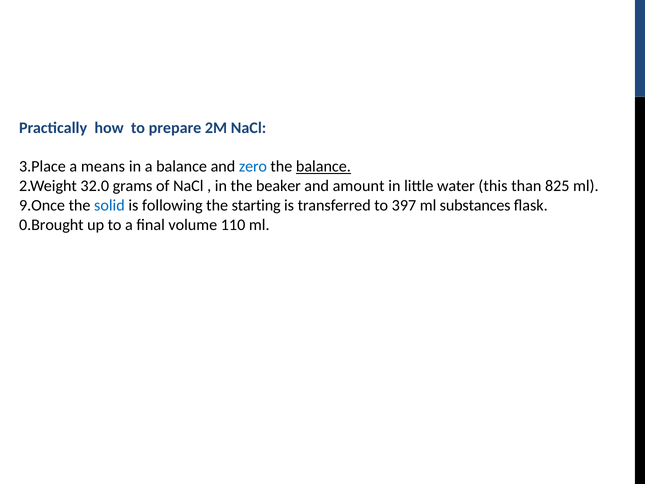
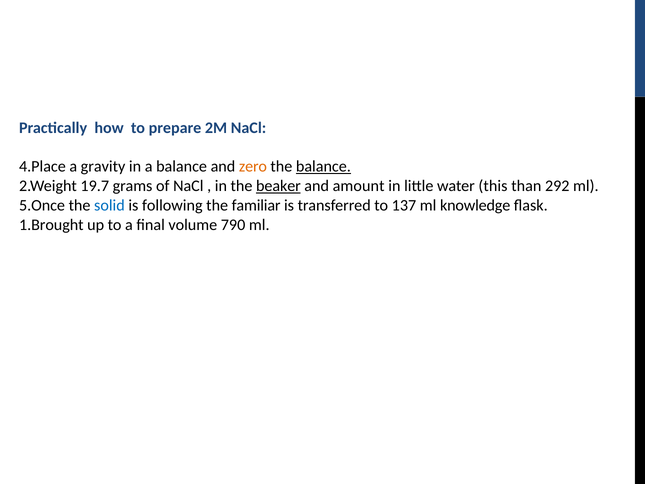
3.Place: 3.Place -> 4.Place (42, 167)
means: means -> gravity (103, 167)
zero colour: blue -> orange (253, 167)
32.0: 32.0 -> 19.7 (95, 186)
beaker underline: none -> present (278, 186)
825: 825 -> 292 (557, 186)
9.Once: 9.Once -> 5.Once (42, 205)
starting: starting -> familiar (256, 205)
397: 397 -> 137 (404, 205)
substances: substances -> knowledge (475, 205)
0.Brought: 0.Brought -> 1.Brought (51, 225)
110: 110 -> 790 (233, 225)
